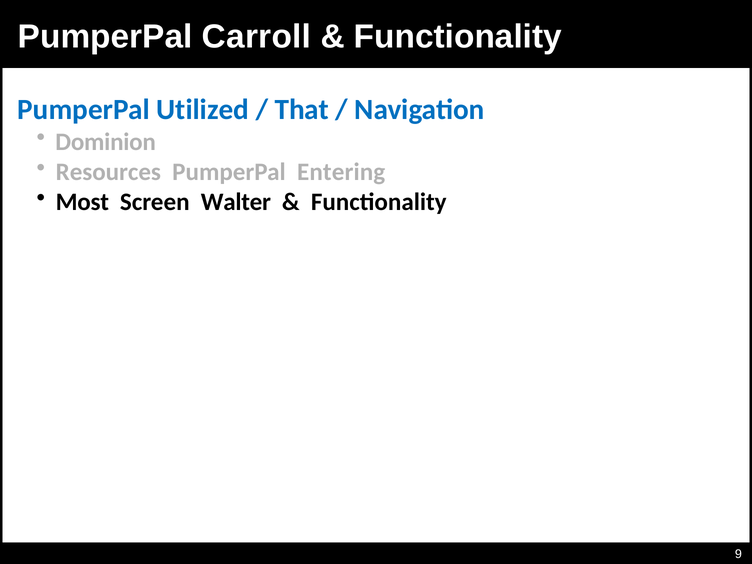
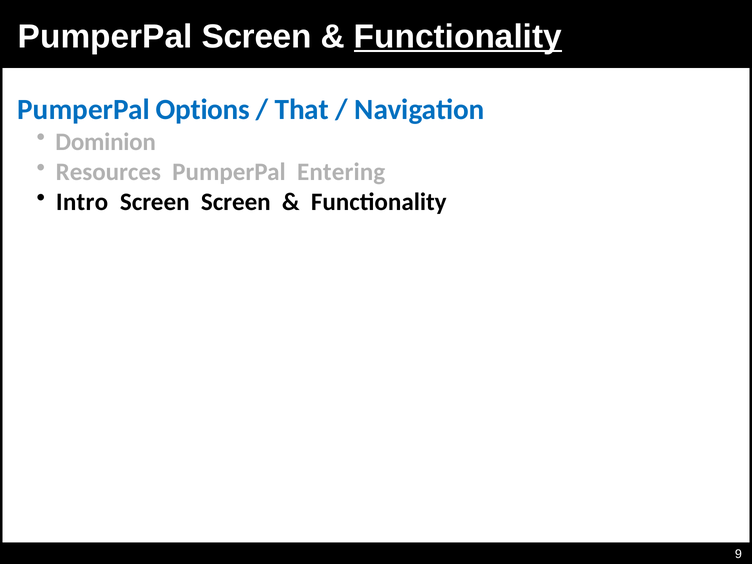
PumperPal Carroll: Carroll -> Screen (257, 37)
Functionality underline: none -> present (458, 37)
Utilized: Utilized -> Options (203, 109)
Most: Most -> Intro (82, 202)
Screen Walter: Walter -> Screen (236, 202)
